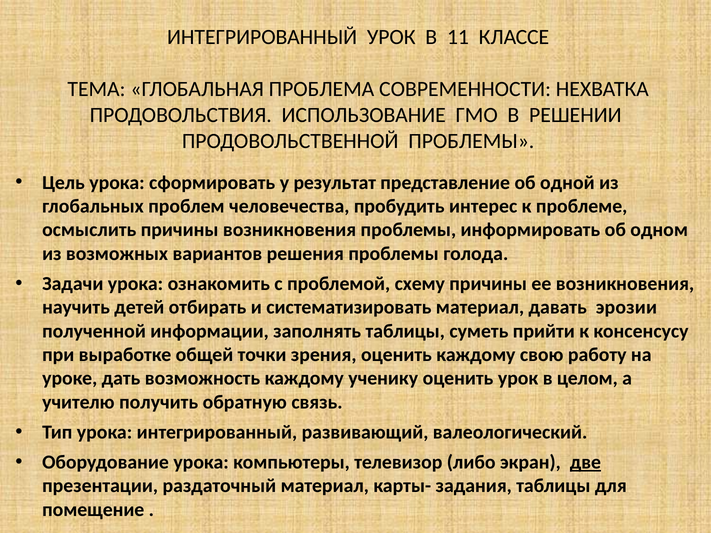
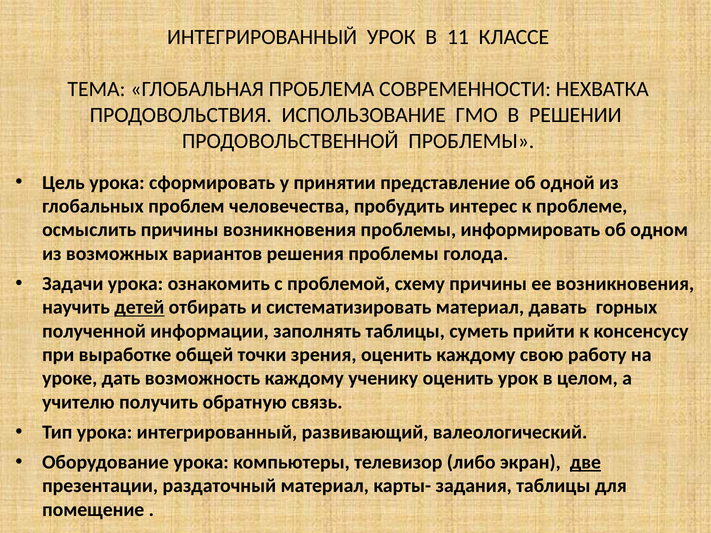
результат: результат -> принятии (335, 183)
детей underline: none -> present (139, 308)
эрозии: эрозии -> горных (627, 308)
